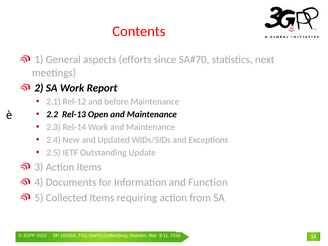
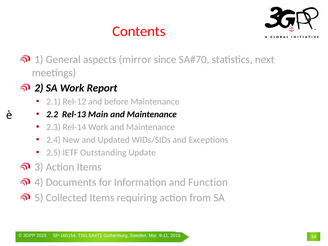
efforts: efforts -> mirror (135, 60)
Open: Open -> Main (98, 114)
